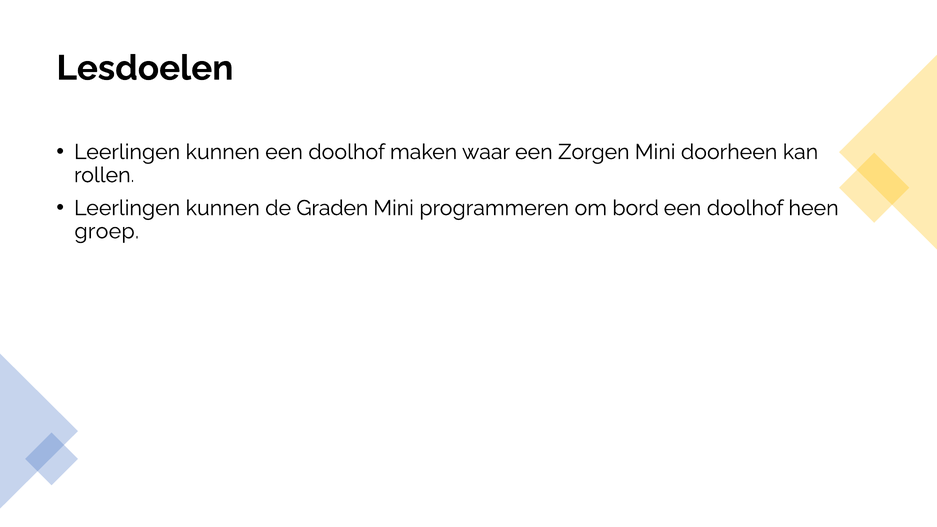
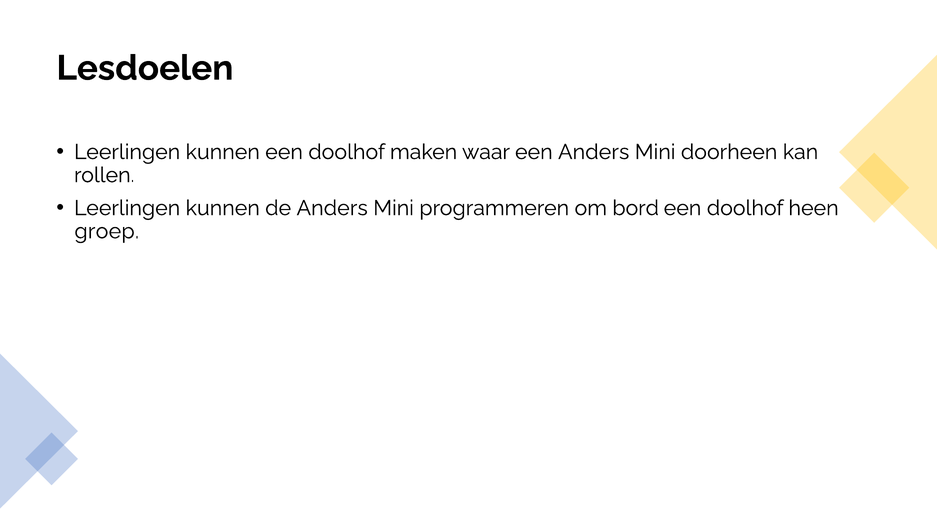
een Zorgen: Zorgen -> Anders (594, 152)
de Graden: Graden -> Anders (332, 208)
